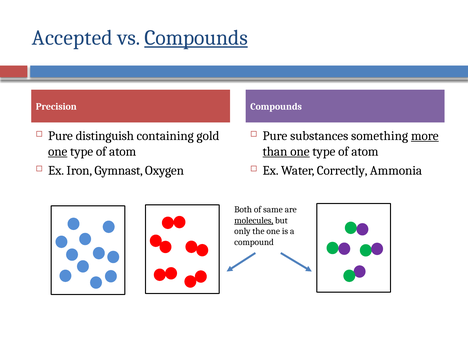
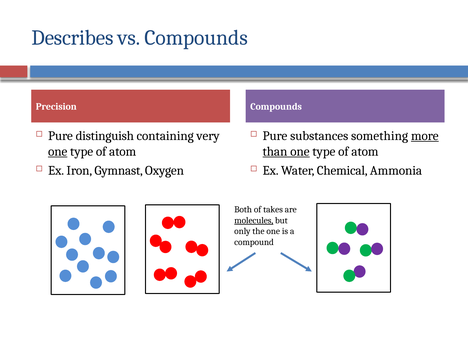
Accepted: Accepted -> Describes (73, 38)
Compounds underline: present -> none (196, 38)
gold: gold -> very (208, 136)
Correctly: Correctly -> Chemical (342, 170)
same: same -> takes (273, 209)
